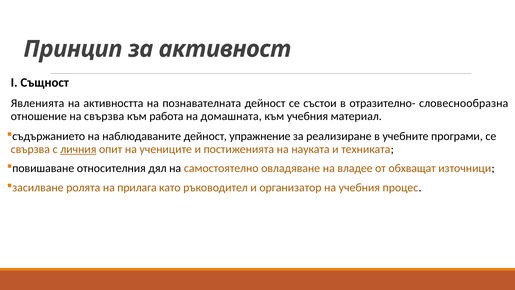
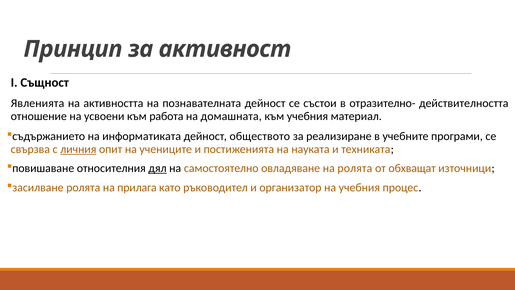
словеснообразна: словеснообразна -> действителността (464, 103)
на свързва: свързва -> усвоени (104, 116)
наблюдаваните: наблюдаваните -> информатиката (142, 136)
упражнение: упражнение -> обществото (260, 136)
дял underline: none -> present (157, 168)
на владее: владее -> ролята (355, 168)
